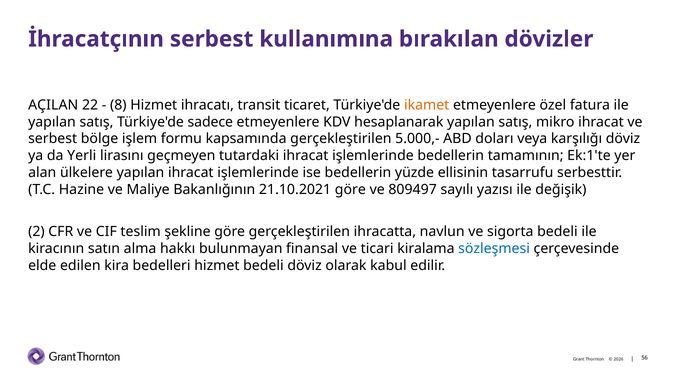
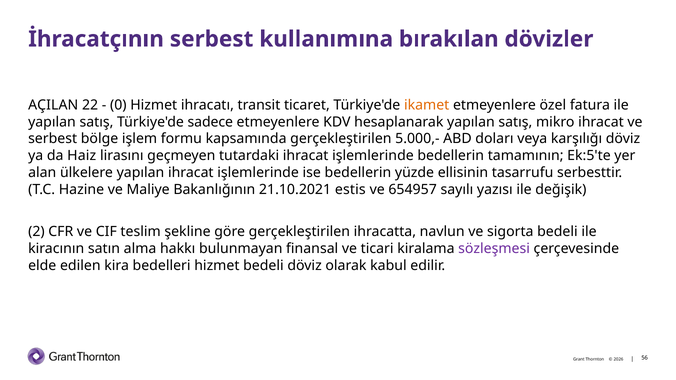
8: 8 -> 0 (118, 105)
Yerli: Yerli -> Haiz (82, 156)
Ek:1'te: Ek:1'te -> Ek:5'te (589, 156)
21.10.2021 göre: göre -> estis (350, 190)
809497: 809497 -> 654957 (413, 190)
sözleşmesi colour: blue -> purple (494, 249)
